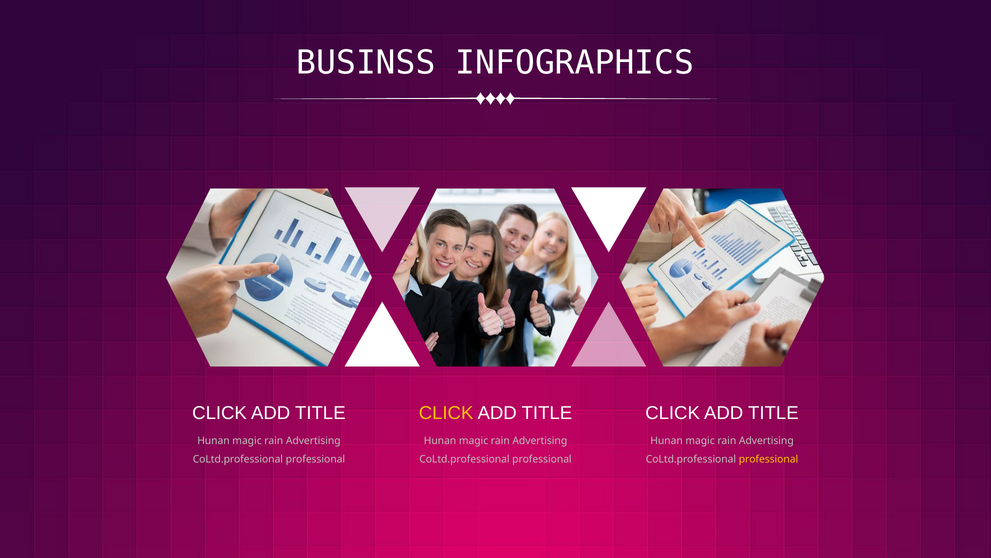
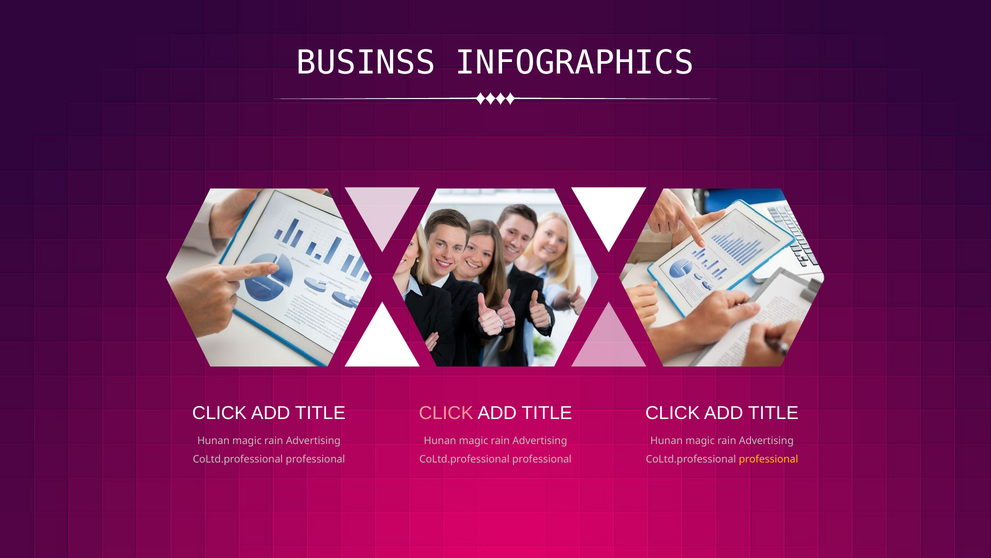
CLICK colour: yellow -> pink (446, 413)
